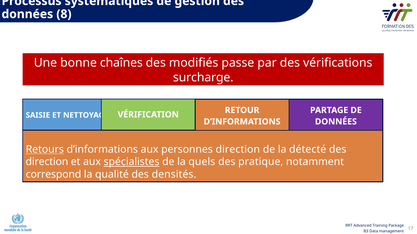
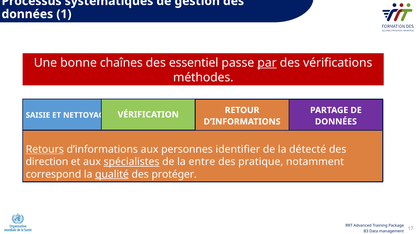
8: 8 -> 1 (64, 14)
modifiés: modifiés -> essentiel (194, 63)
par underline: none -> present (267, 63)
surcharge: surcharge -> méthodes (203, 78)
personnes direction: direction -> identifier (238, 150)
quels: quels -> entre (202, 162)
qualité underline: none -> present (112, 175)
densités: densités -> protéger (174, 175)
